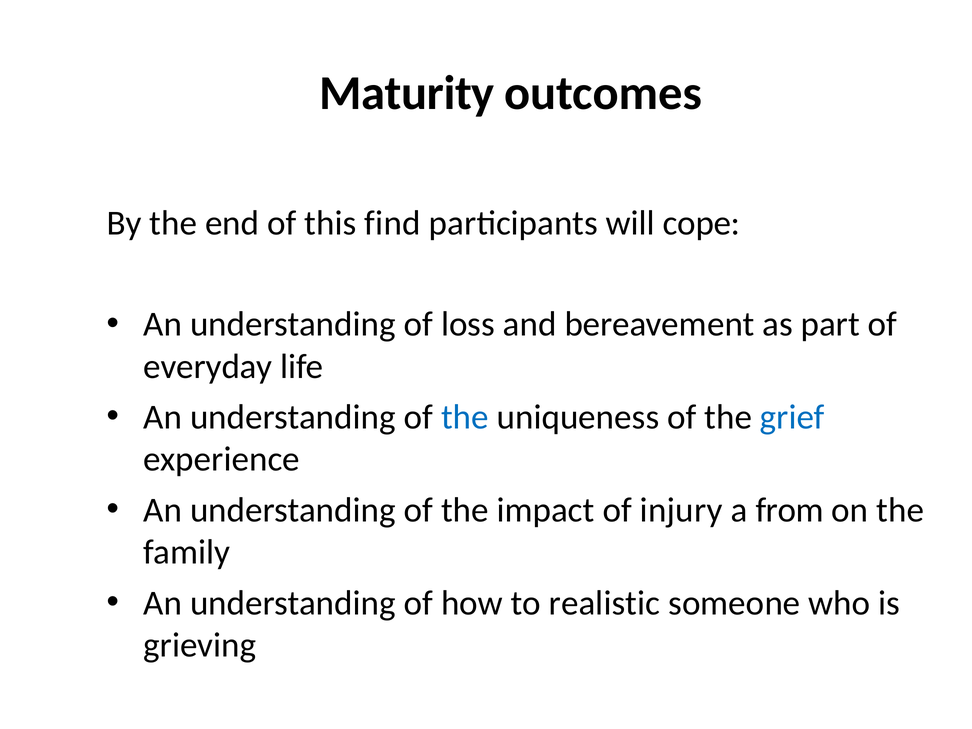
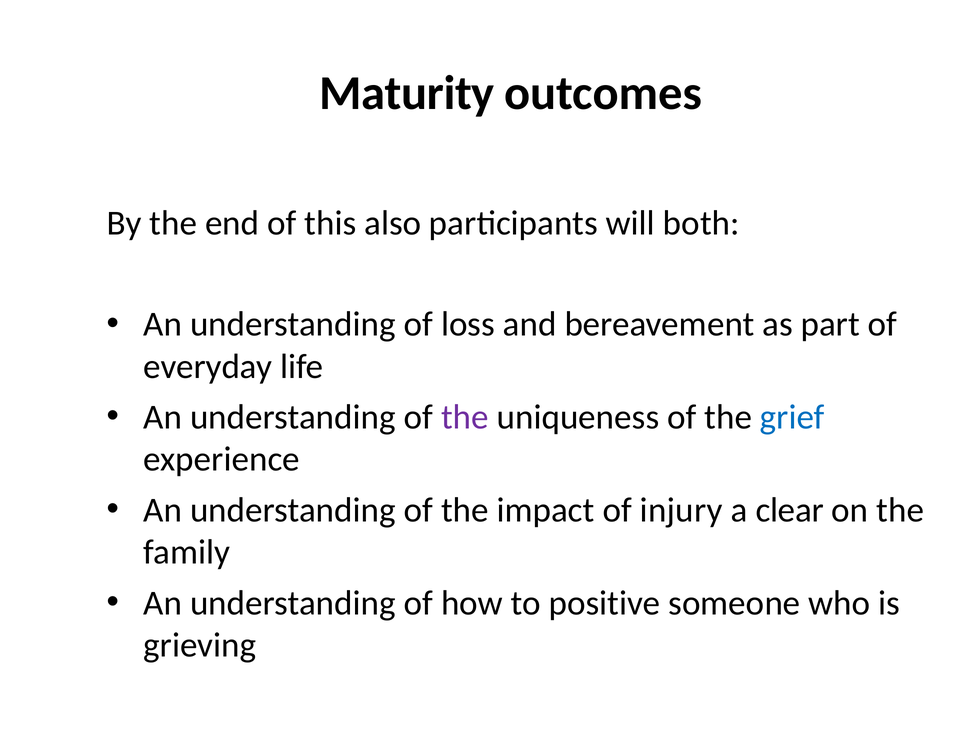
find: find -> also (393, 223)
cope: cope -> both (701, 223)
the colour: blue -> purple (465, 417)
from: from -> clear (790, 510)
realistic: realistic -> positive (605, 603)
